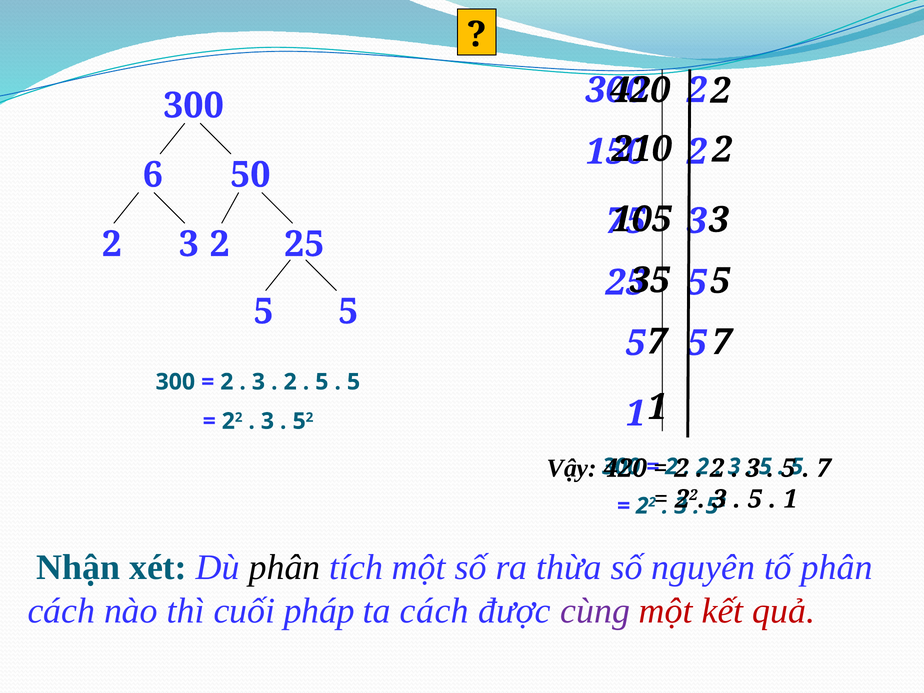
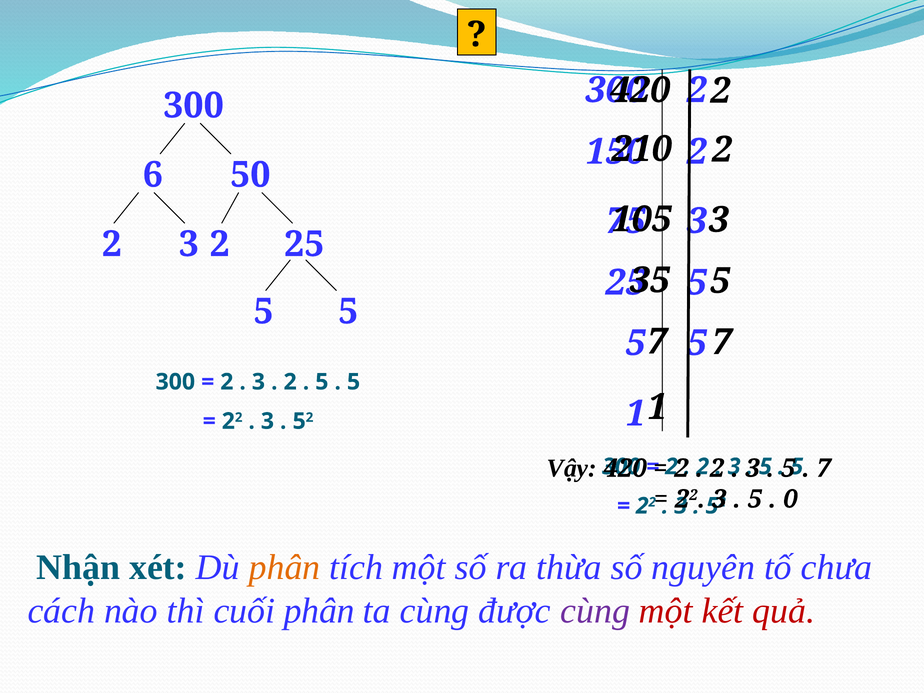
1: 1 -> 0 (790, 499)
phân colour: black -> orange (285, 568)
tố phân: phân -> chưa (837, 568)
cuối pháp: pháp -> phân (319, 611)
ta cách: cách -> cùng (435, 611)
